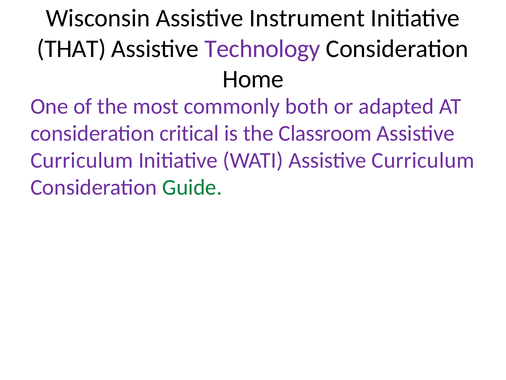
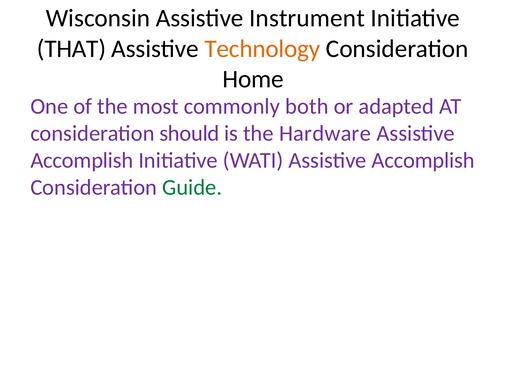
Technology colour: purple -> orange (262, 49)
critical: critical -> should (189, 133)
Classroom: Classroom -> Hardware (325, 133)
Curriculum: Curriculum -> Accomplish (82, 160)
WATI Assistive Curriculum: Curriculum -> Accomplish (423, 160)
